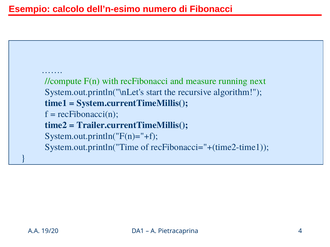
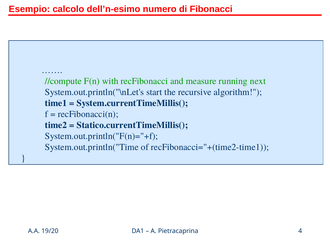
Trailer.currentTimeMillis(: Trailer.currentTimeMillis( -> Statico.currentTimeMillis( (132, 125)
